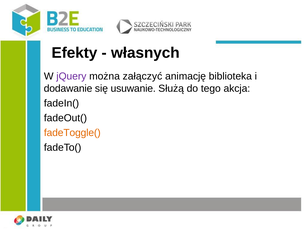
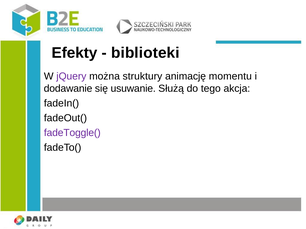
własnych: własnych -> biblioteki (145, 53)
załączyć: załączyć -> struktury (142, 77)
biblioteka: biblioteka -> momentu (230, 77)
fadeToggle( colour: orange -> purple (72, 133)
